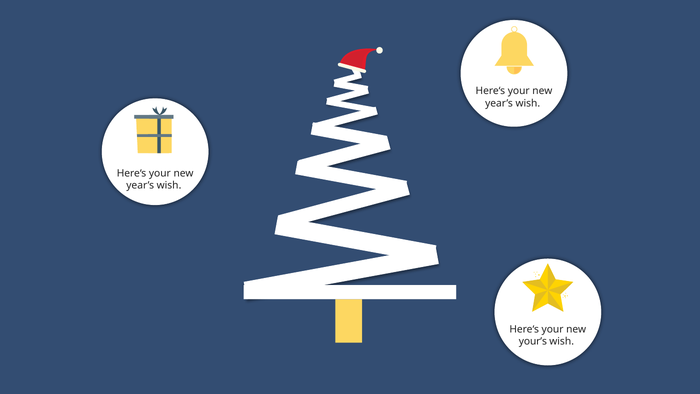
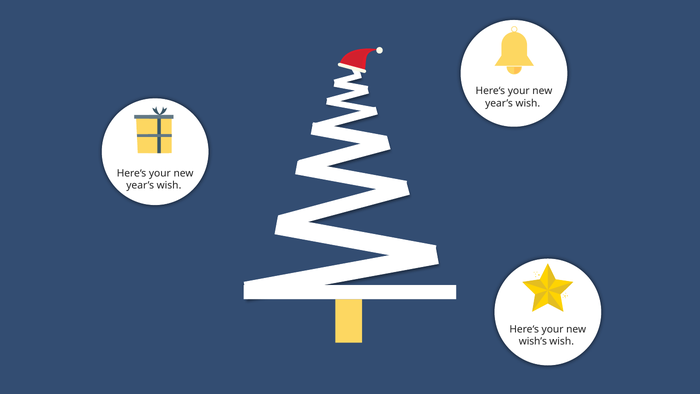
your’s: your’s -> wish’s (533, 341)
